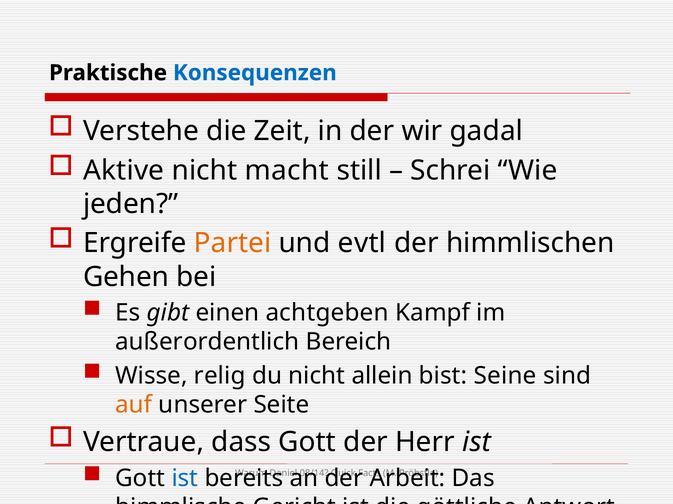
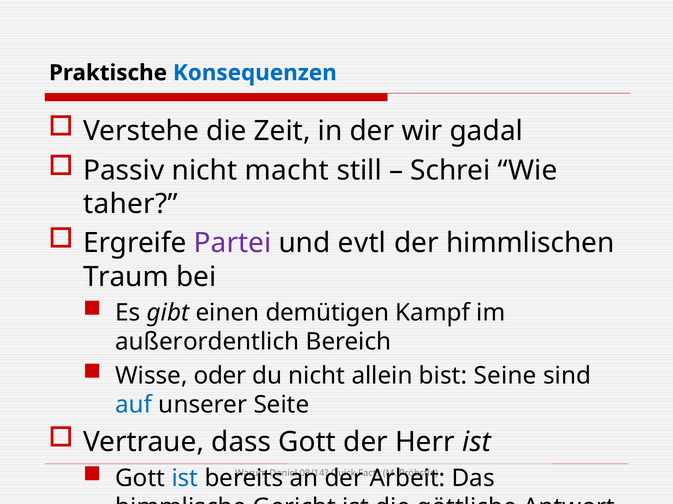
Aktive: Aktive -> Passiv (124, 171)
jeden: jeden -> taher (131, 204)
Partei colour: orange -> purple (233, 244)
Gehen: Gehen -> Traum (126, 277)
achtgeben: achtgeben -> demütigen (327, 313)
relig: relig -> oder (220, 376)
auf colour: orange -> blue (134, 406)
